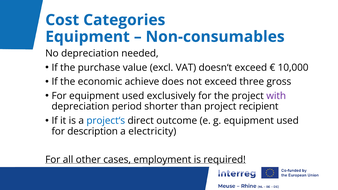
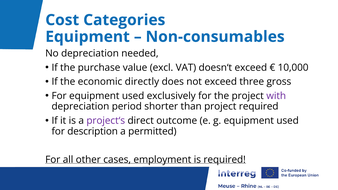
achieve: achieve -> directly (142, 82)
project recipient: recipient -> required (259, 107)
project‘s colour: blue -> purple (106, 121)
electricity: electricity -> permitted (152, 131)
